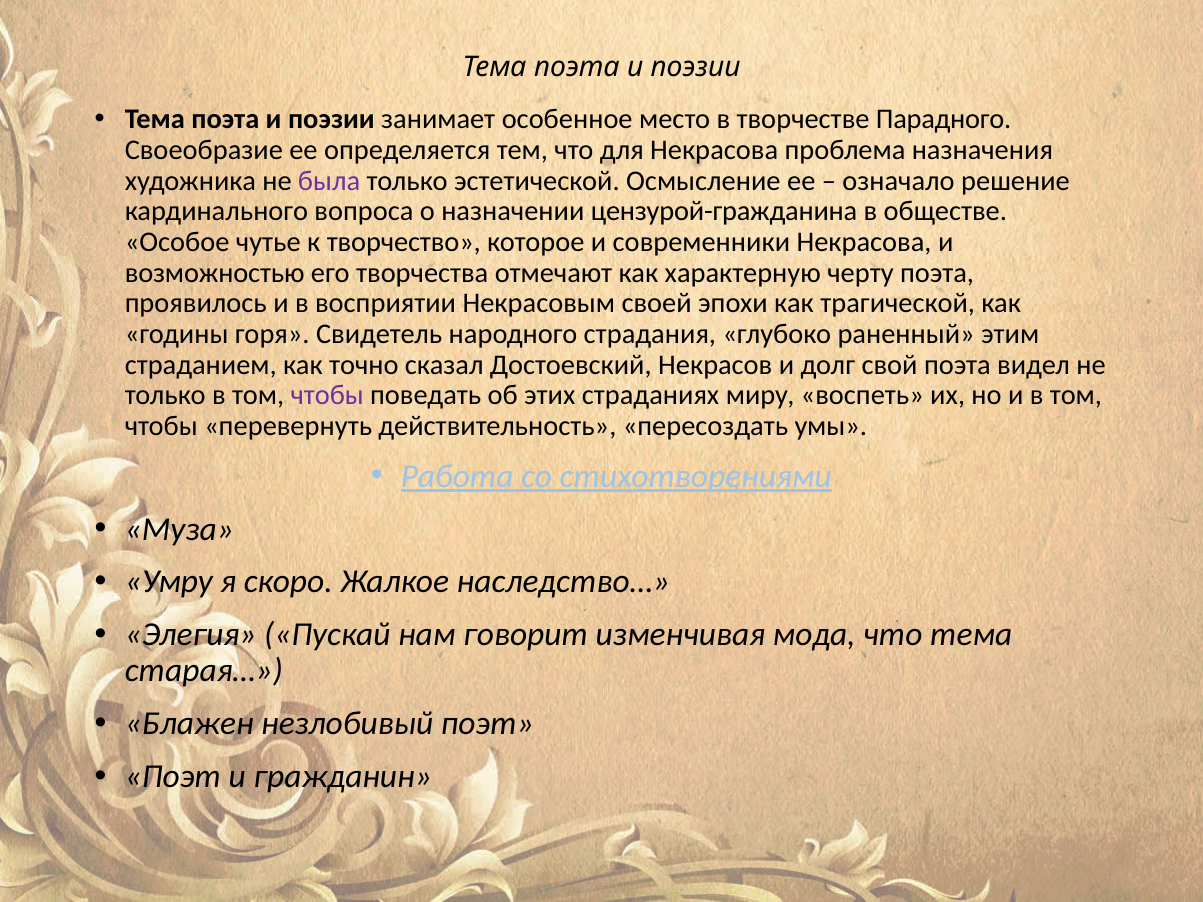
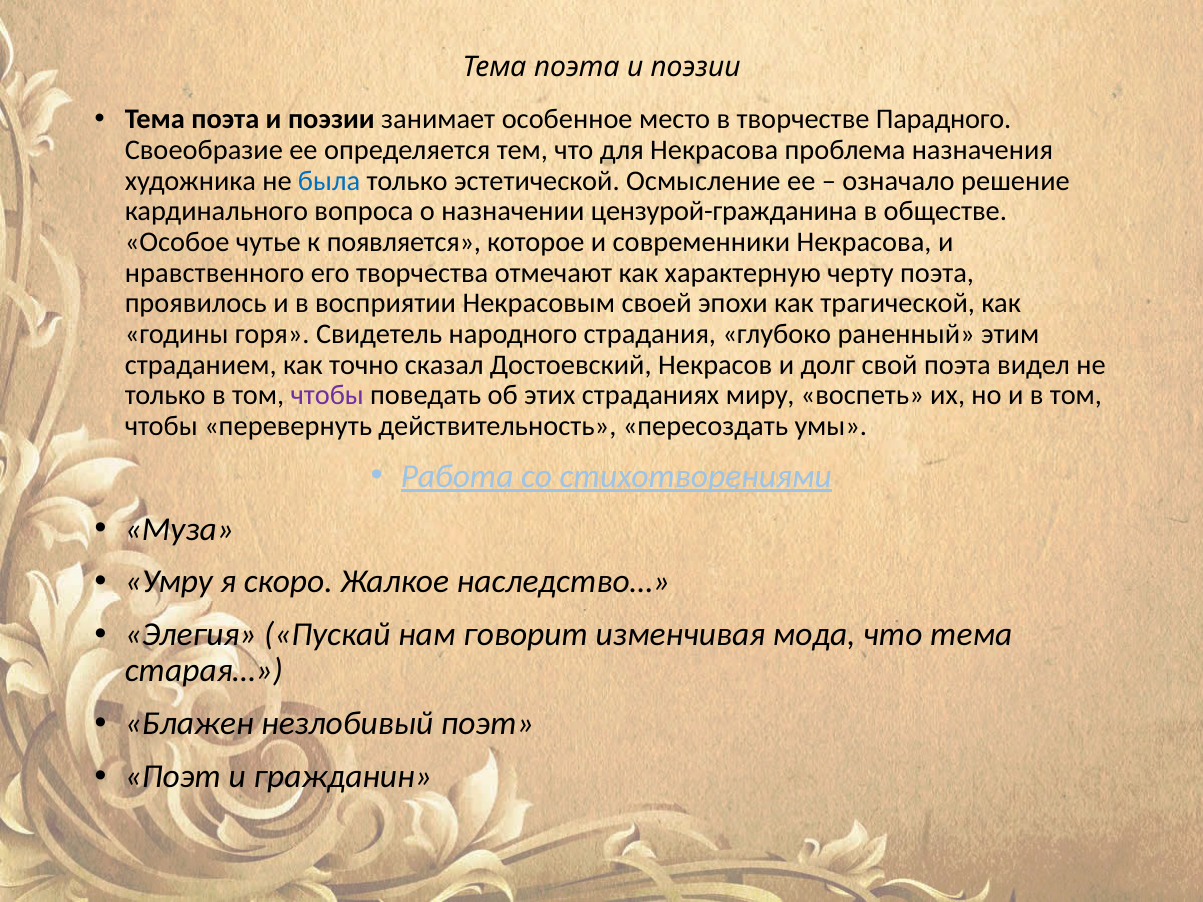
была colour: purple -> blue (329, 181)
творчество: творчество -> появляется (404, 242)
возможностью: возможностью -> нравственного (215, 273)
